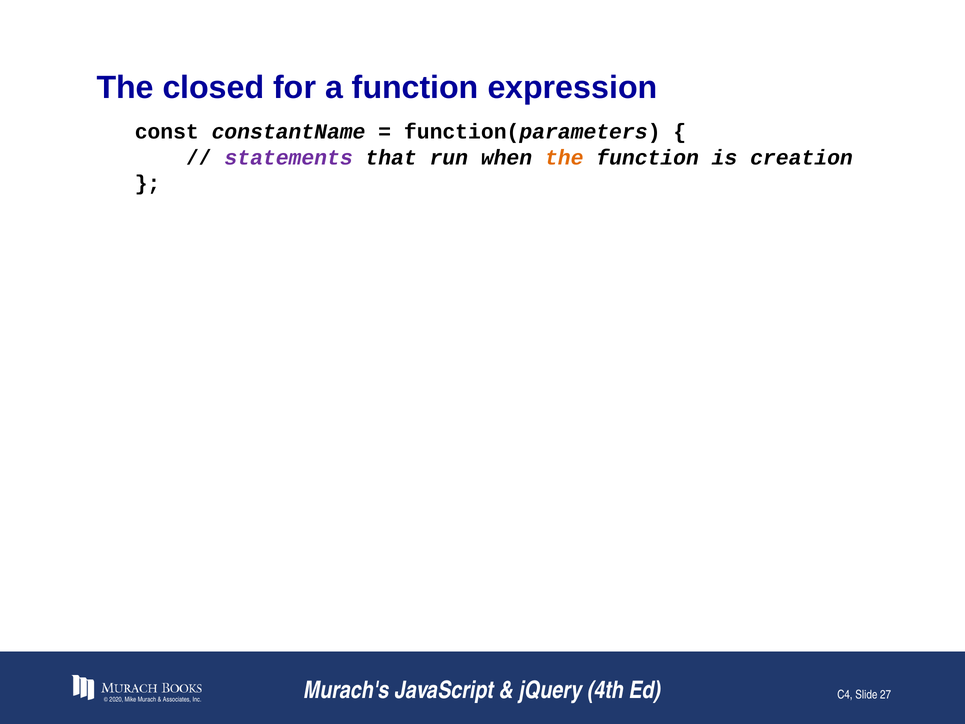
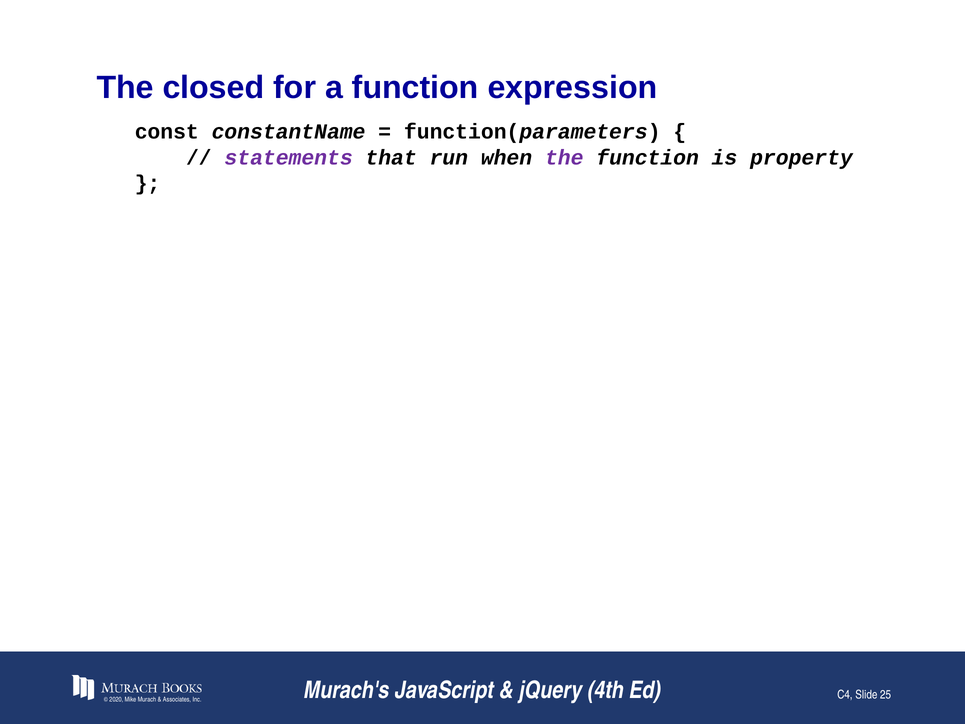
the colour: orange -> purple (564, 157)
creation: creation -> property (801, 157)
27: 27 -> 25 (886, 694)
